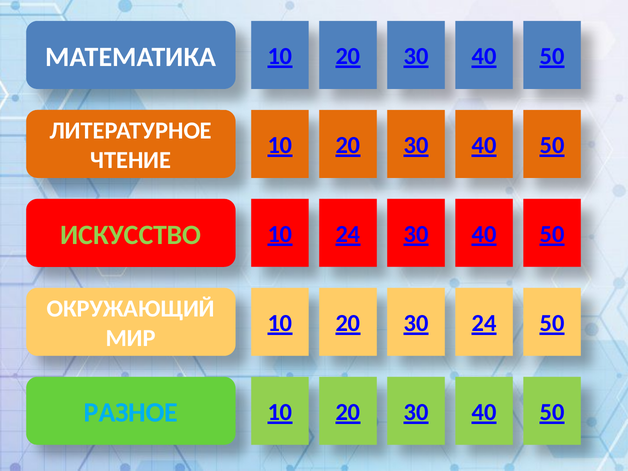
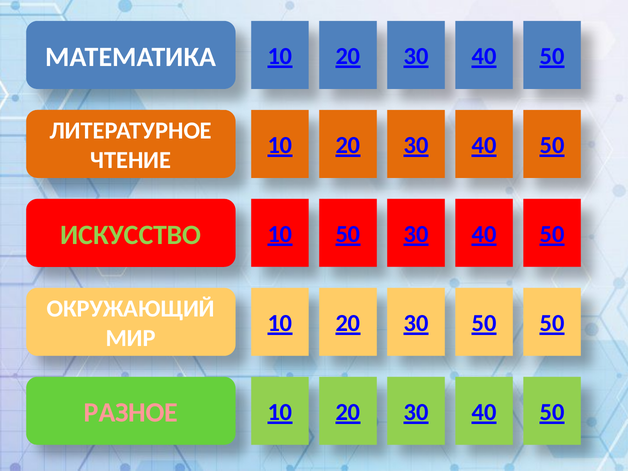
10 24: 24 -> 50 (348, 234)
30 24: 24 -> 50 (484, 323)
РАЗНОЕ colour: light blue -> pink (131, 413)
